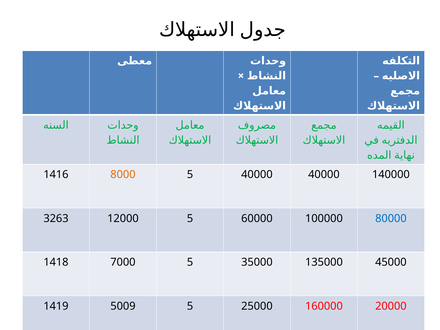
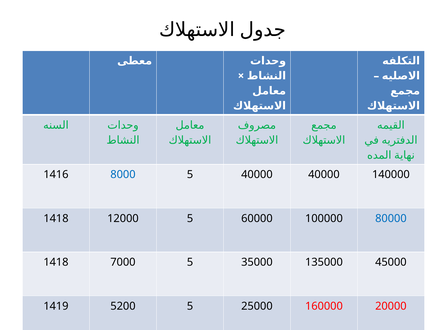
8000 colour: orange -> blue (123, 175)
3263: 3263 -> 1418 (56, 218)
5009: 5009 -> 5200 (123, 306)
